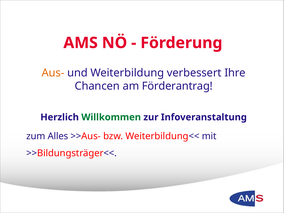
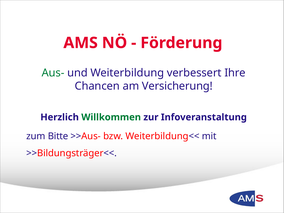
Aus- colour: orange -> green (53, 73)
Förderantrag: Förderantrag -> Versicherung (177, 86)
Alles: Alles -> Bitte (58, 136)
